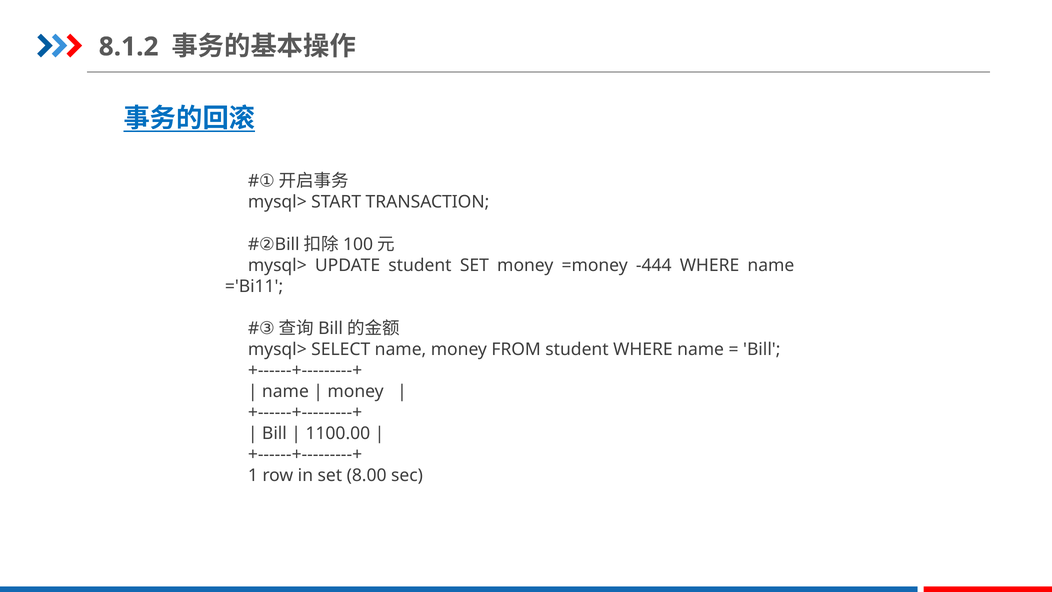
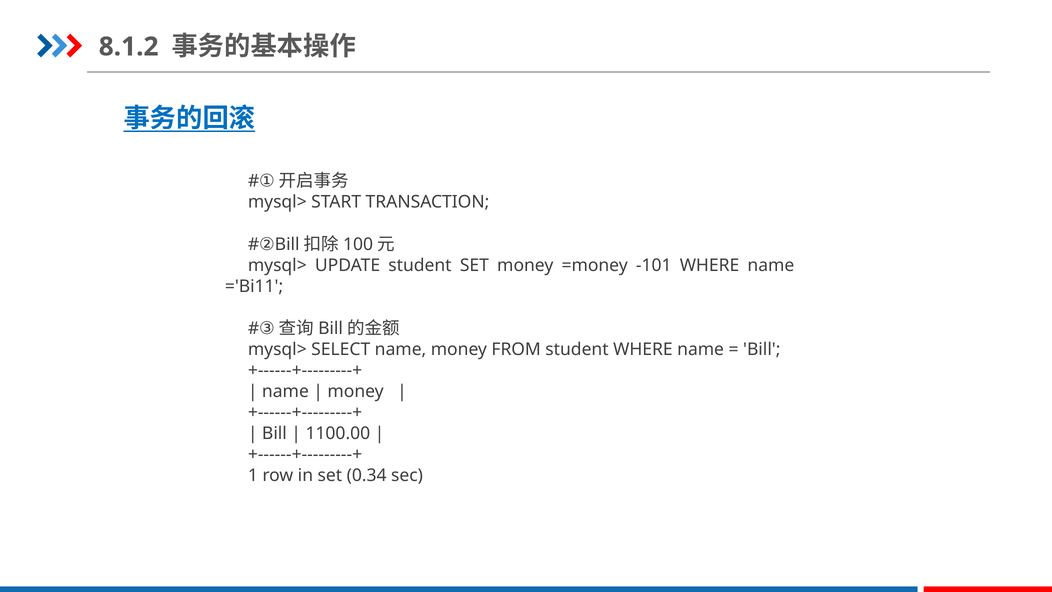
-444: -444 -> -101 (654, 265)
8.00: 8.00 -> 0.34 (367, 476)
